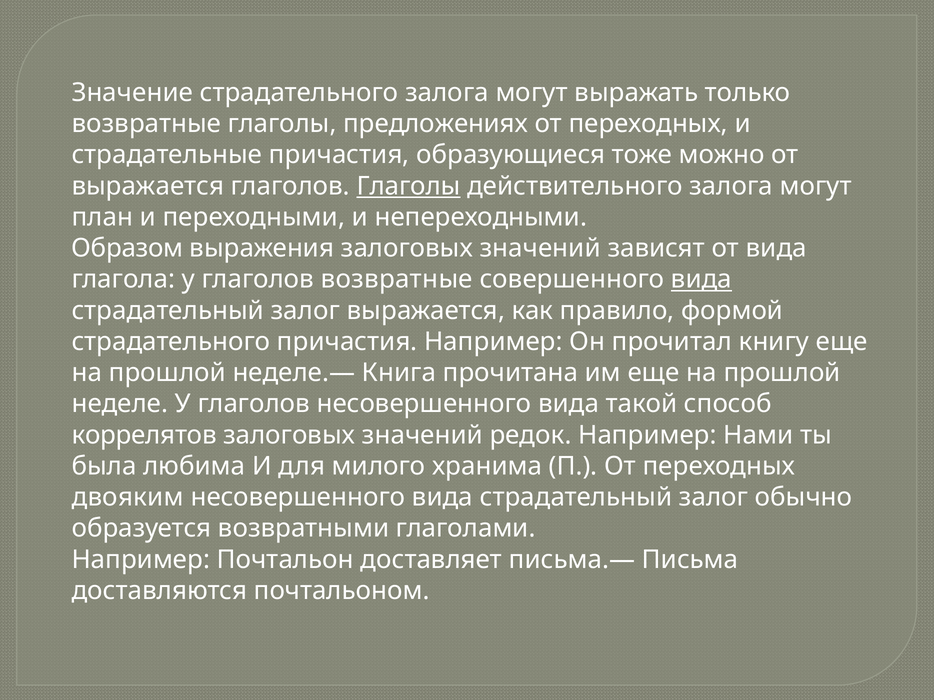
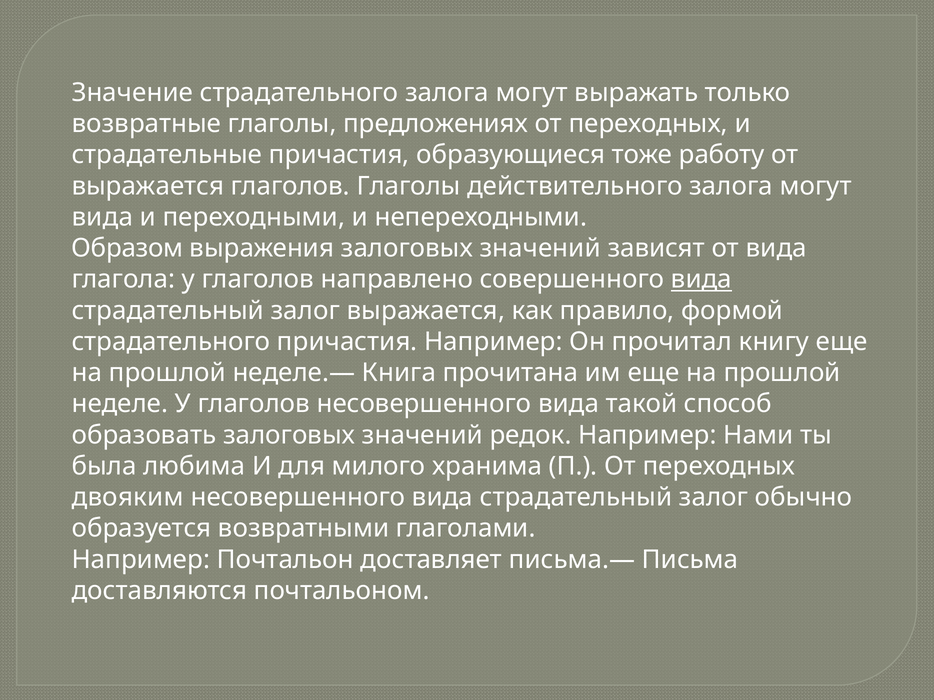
можно: можно -> работу (722, 155)
Глаголы underline: present -> none (409, 186)
план: план -> вида (102, 217)
глаголов возвратные: возвратные -> направлено (397, 280)
коррелятов: коррелятов -> образовать (144, 435)
